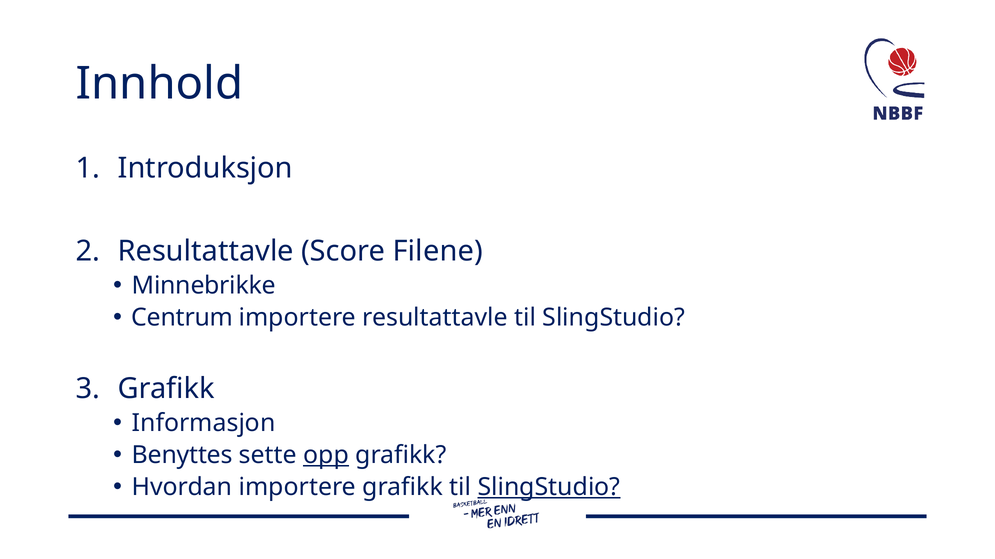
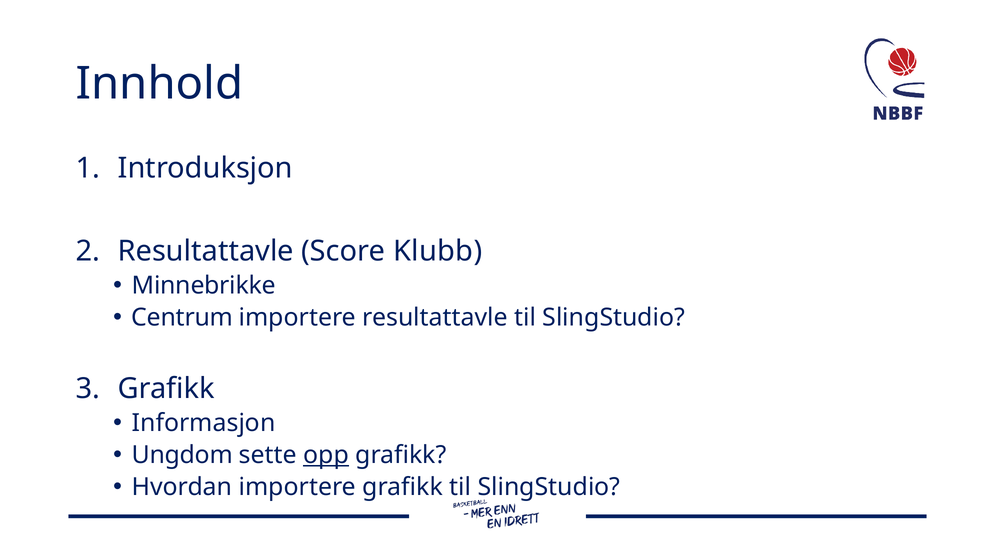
Filene: Filene -> Klubb (438, 251)
Benyttes: Benyttes -> Ungdom (182, 456)
SlingStudio underline: present -> none (549, 488)
